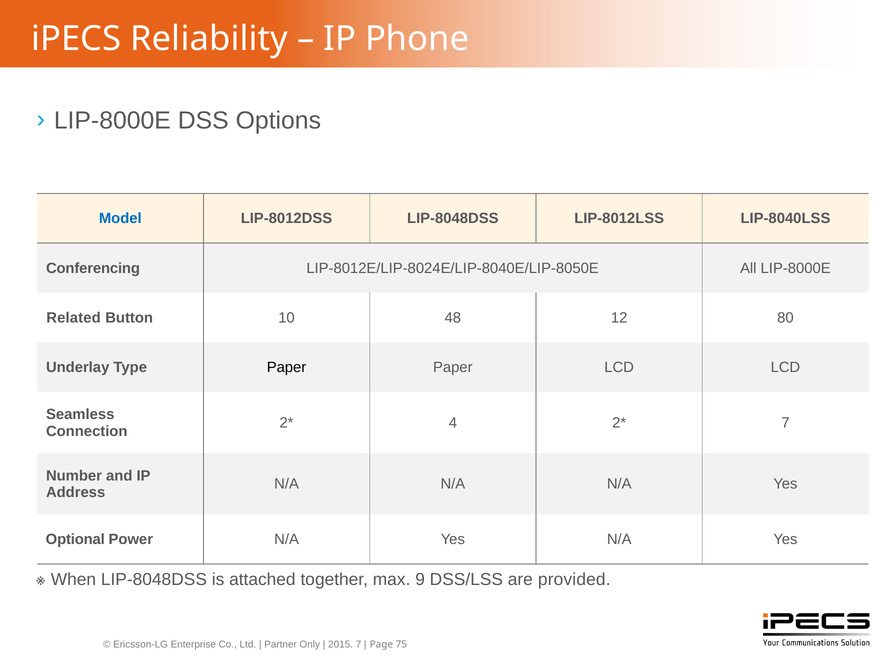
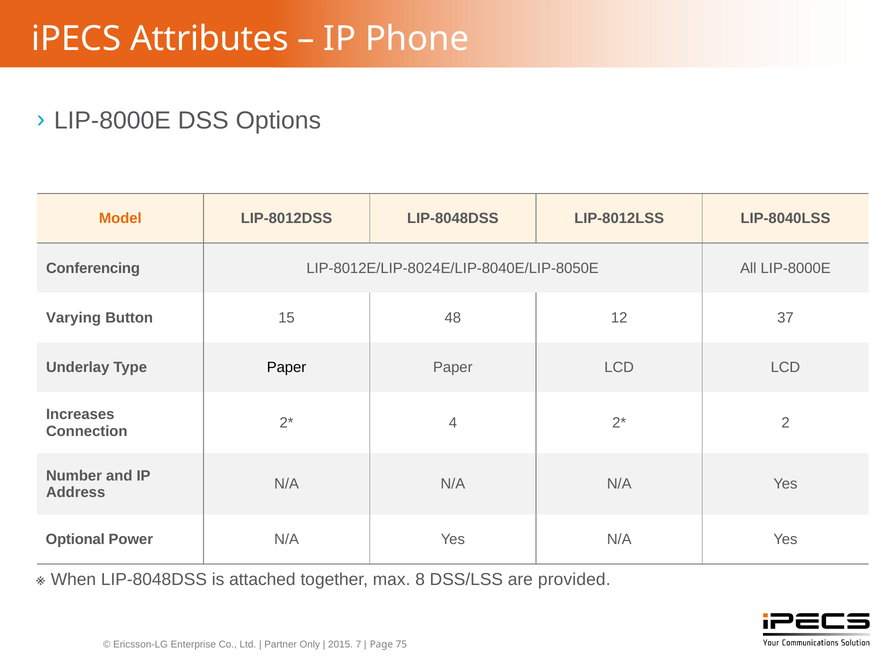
Reliability: Reliability -> Attributes (209, 39)
Model colour: blue -> orange (120, 219)
Related: Related -> Varying (74, 318)
10: 10 -> 15 (287, 318)
80: 80 -> 37 (785, 318)
Seamless: Seamless -> Increases (80, 415)
7: 7 -> 2 (786, 423)
9: 9 -> 8 (420, 580)
